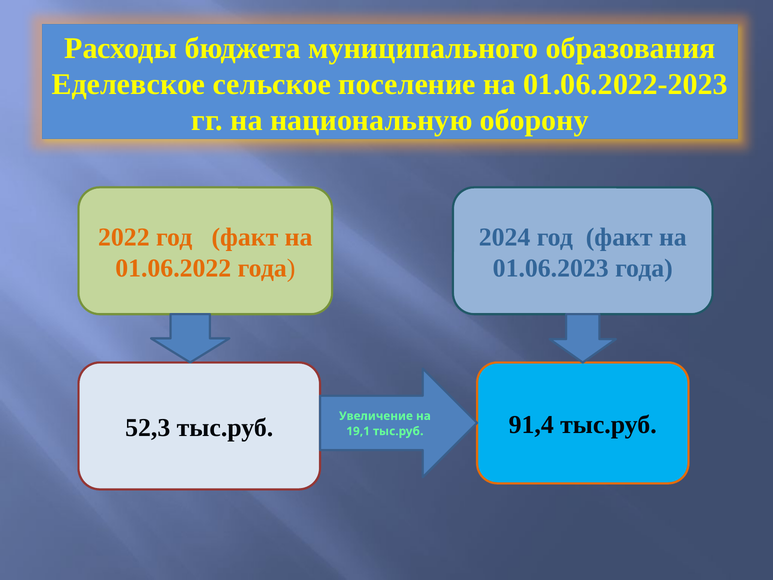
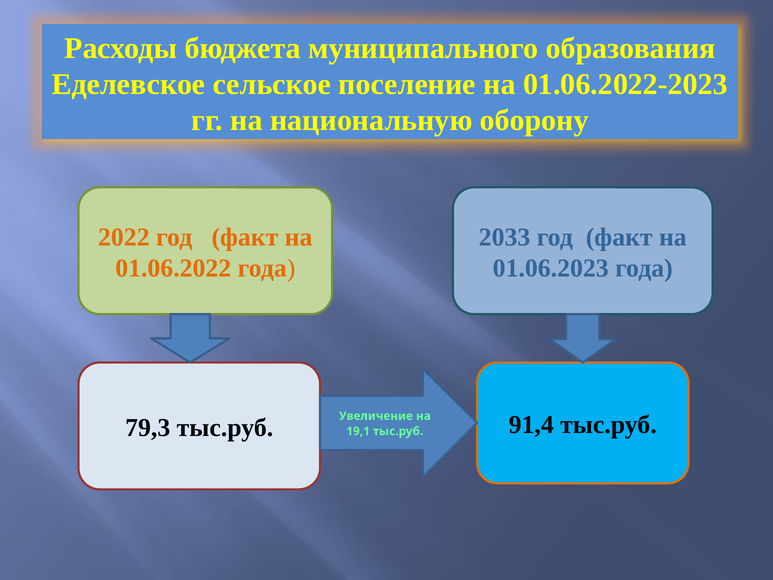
2024: 2024 -> 2033 (505, 237)
52,3: 52,3 -> 79,3 (148, 428)
